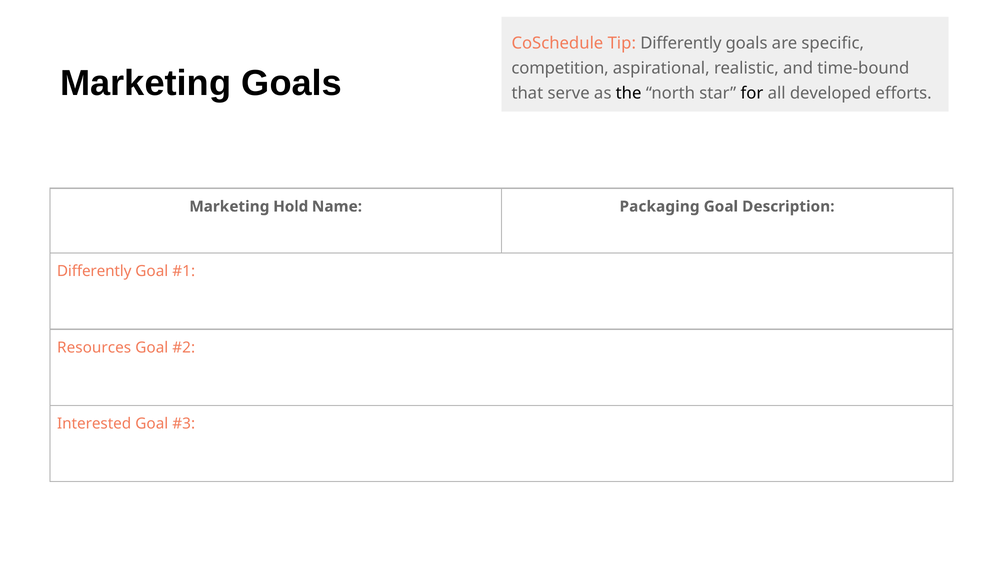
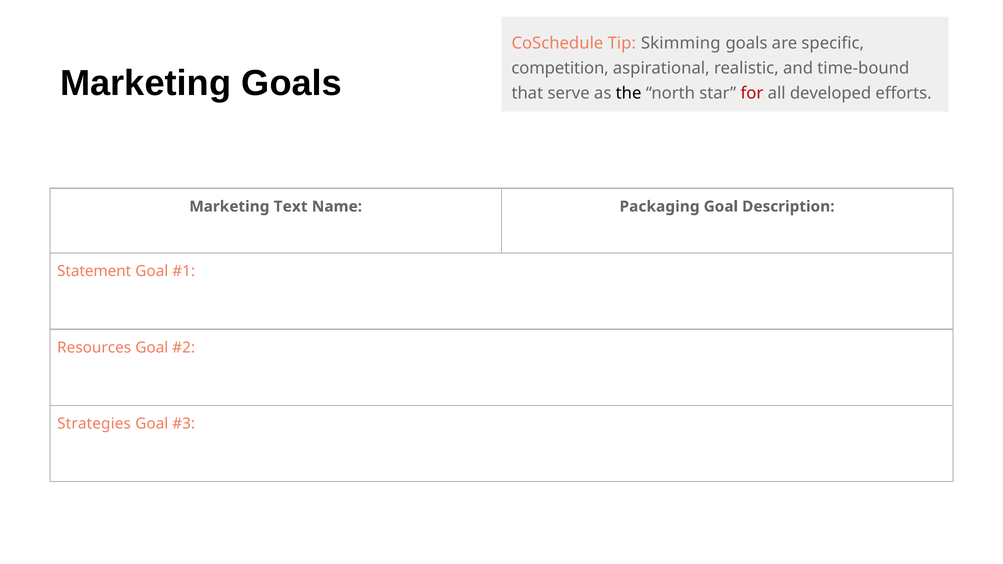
Tip Differently: Differently -> Skimming (681, 43)
for colour: black -> red (752, 93)
Hold: Hold -> Text (291, 207)
Differently: Differently -> Statement (94, 271)
Interested: Interested -> Strategies (94, 424)
